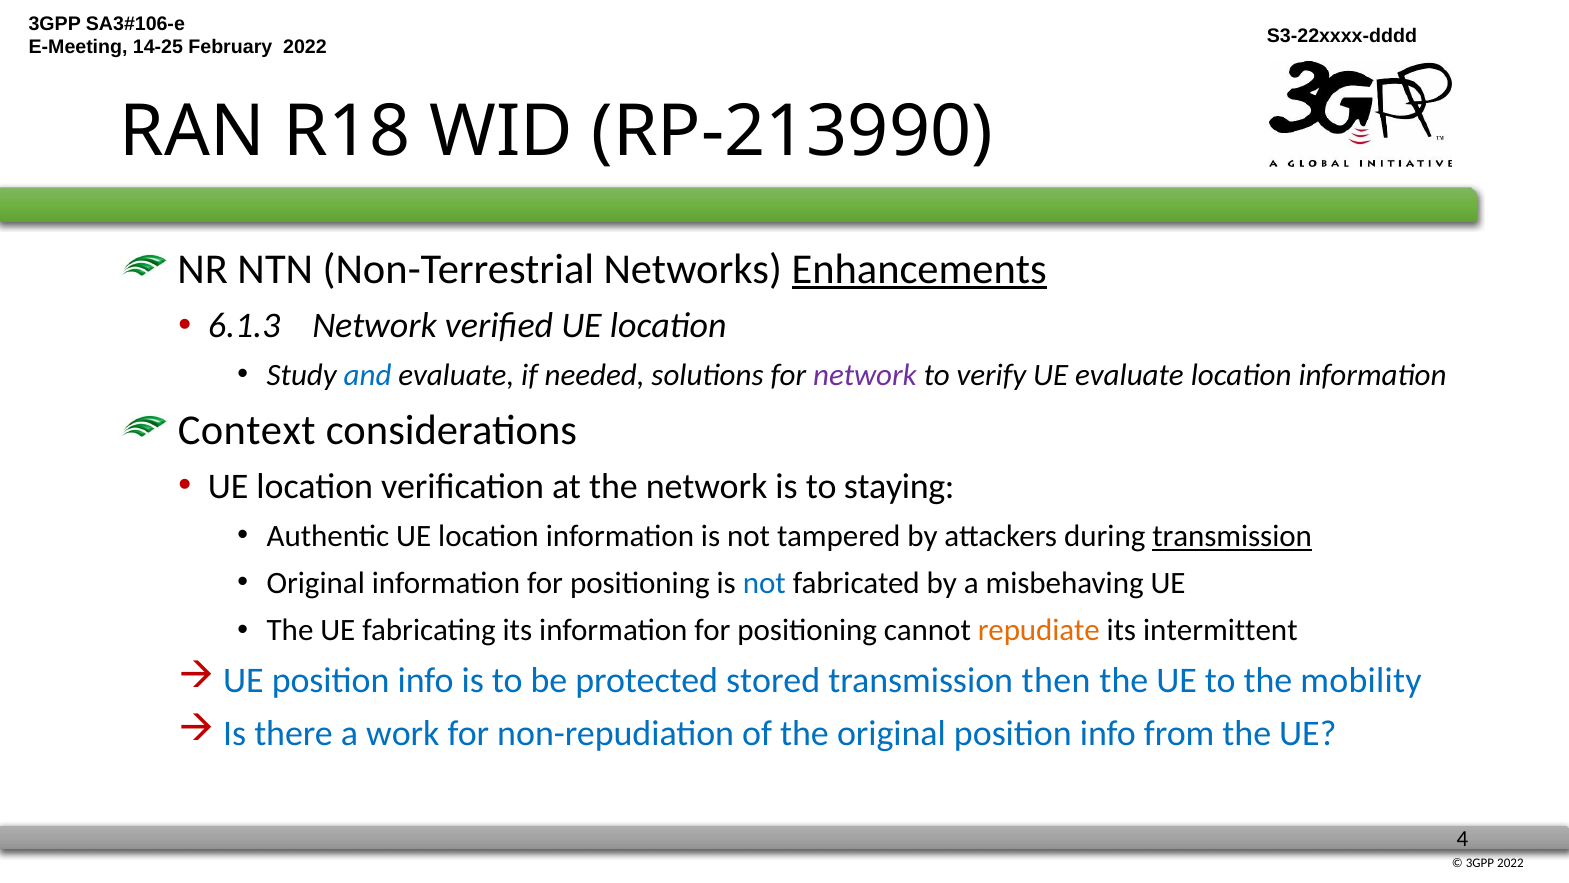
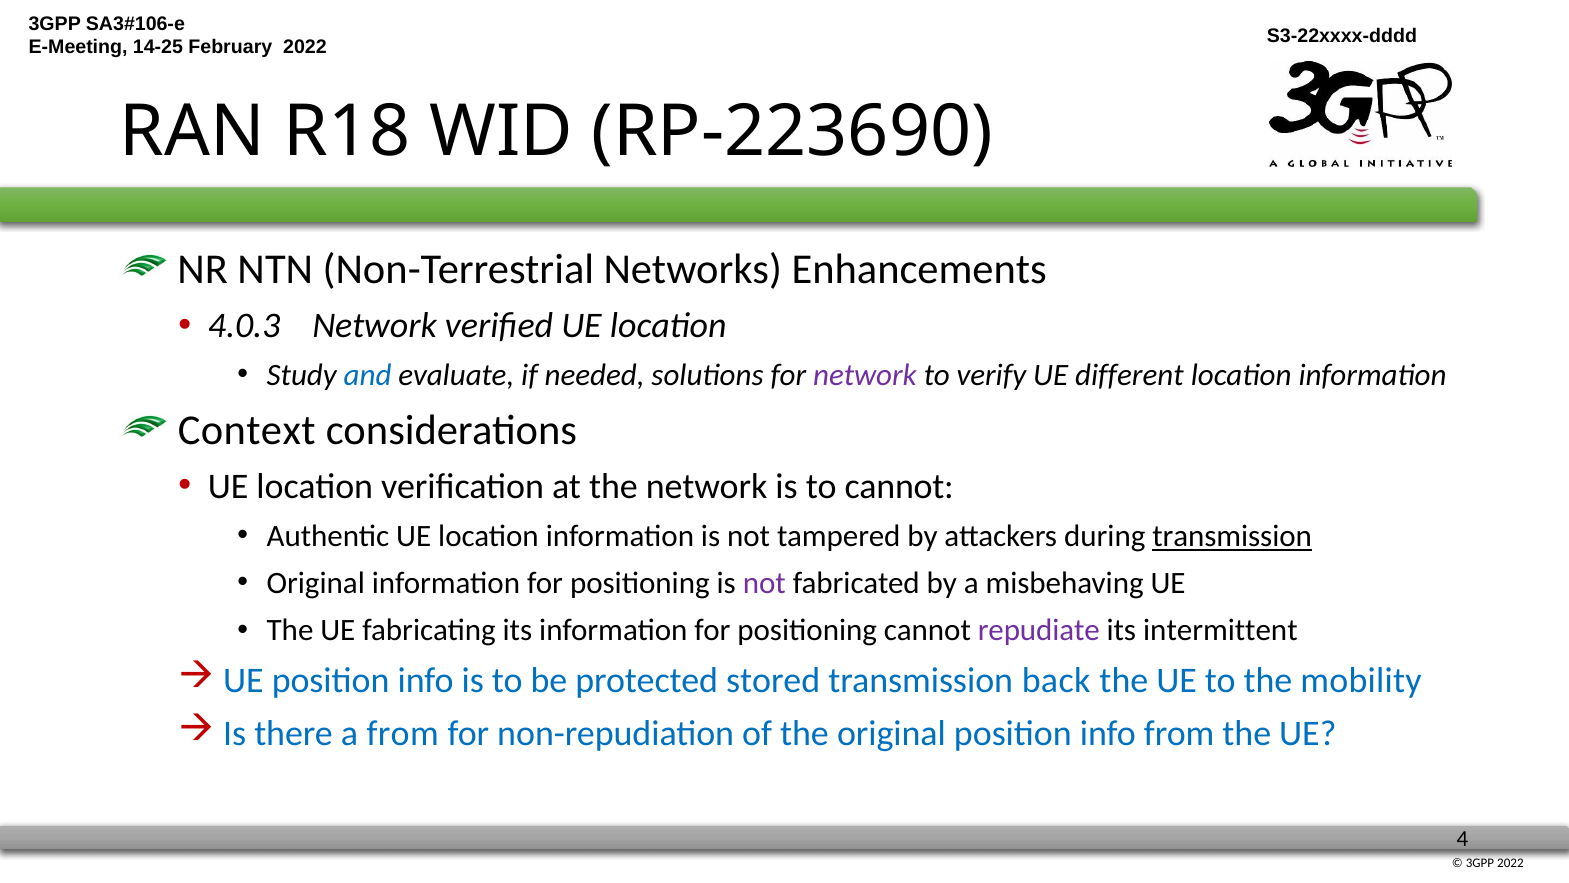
RP-213990: RP-213990 -> RP-223690 (792, 132)
Enhancements underline: present -> none (919, 269)
6.1.3: 6.1.3 -> 4.0.3 (244, 326)
UE evaluate: evaluate -> different (1129, 375)
to staying: staying -> cannot (899, 486)
not colour: blue -> purple (764, 583)
repudiate colour: orange -> purple (1039, 630)
then: then -> back (1056, 681)
a work: work -> from (403, 734)
